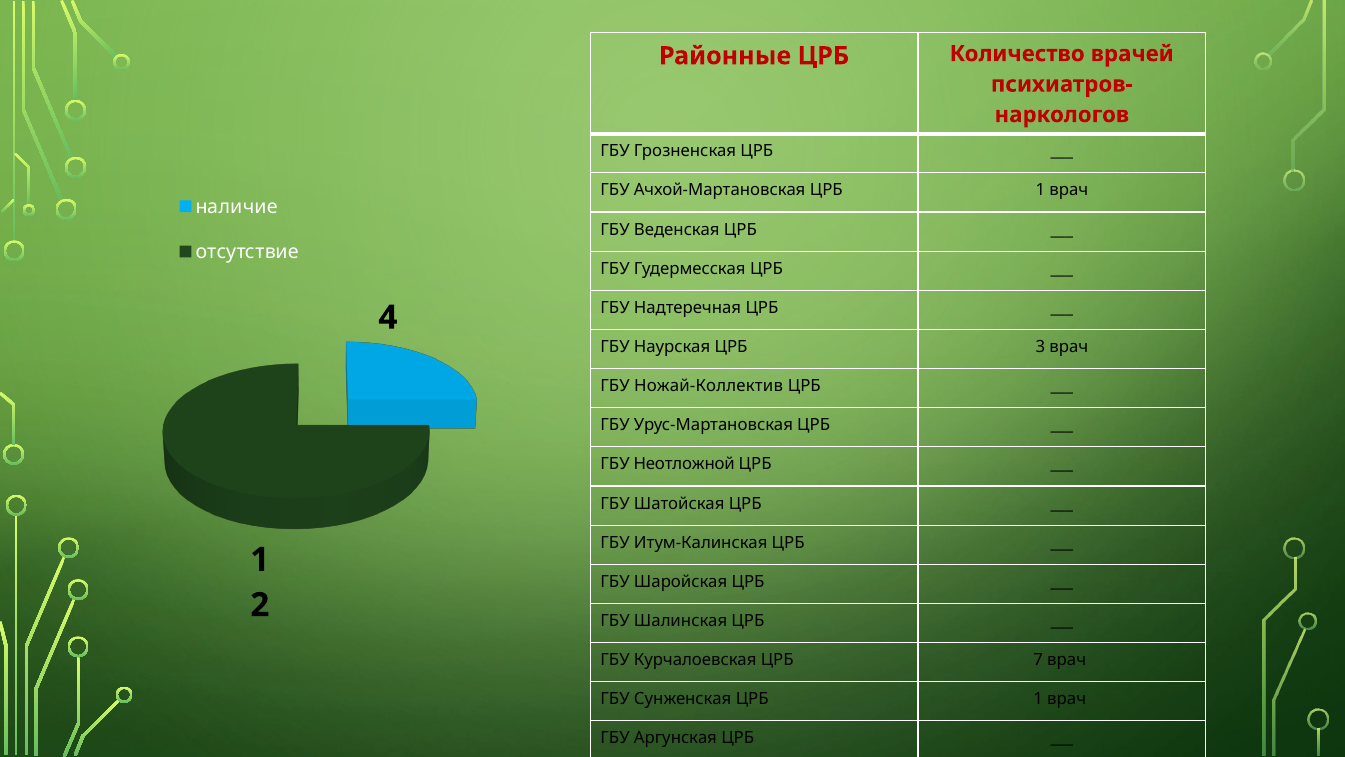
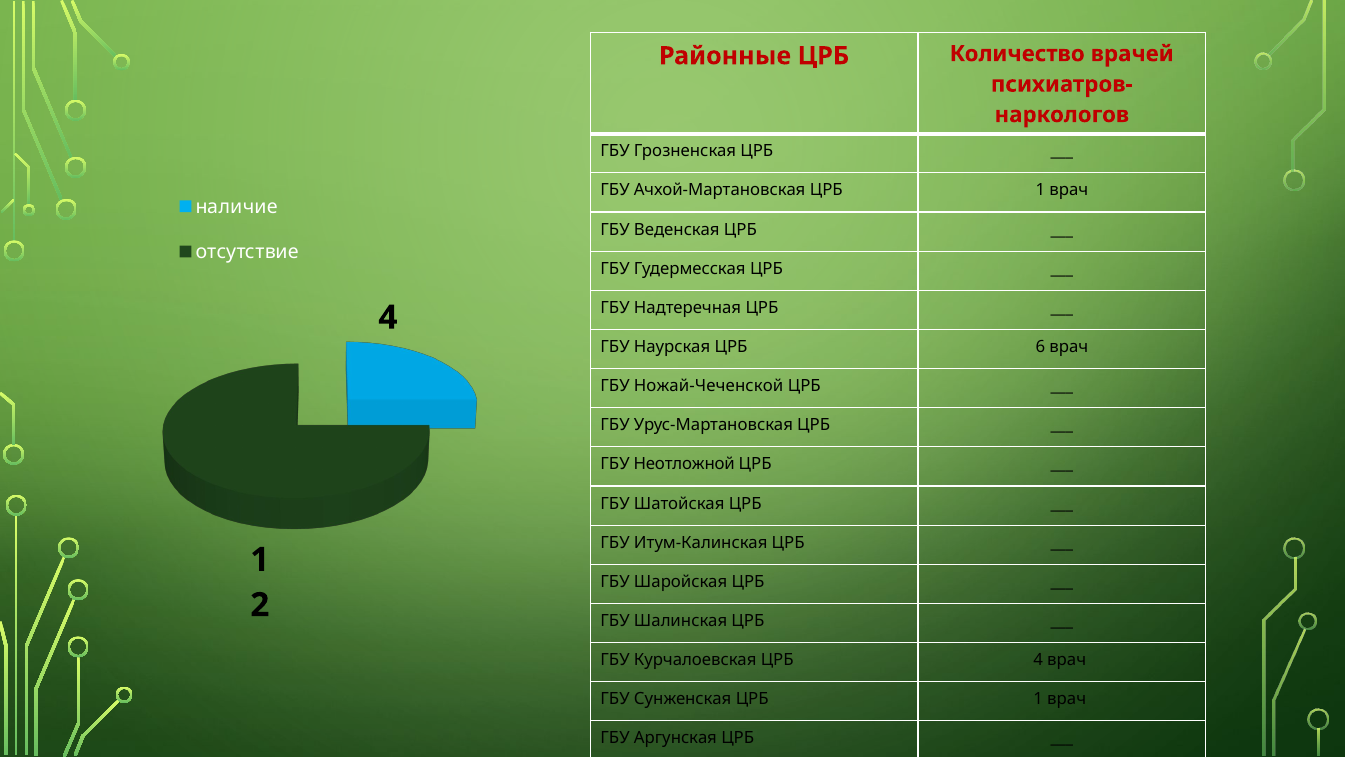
3: 3 -> 6 (1040, 347)
Ножай-Коллектив: Ножай-Коллектив -> Ножай-Чеченской (709, 386)
ЦРБ 7: 7 -> 4 (1038, 660)
